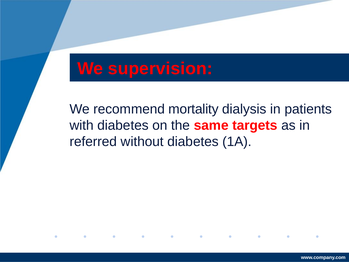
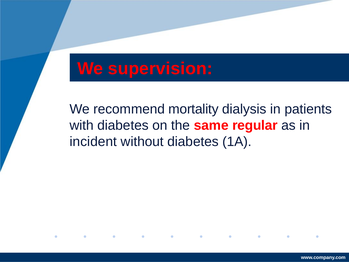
targets: targets -> regular (255, 125)
referred: referred -> incident (93, 142)
